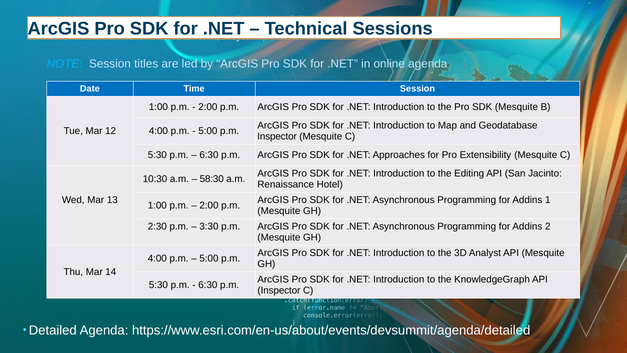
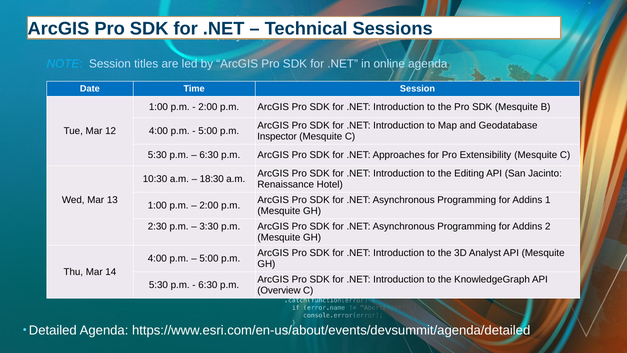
58:30: 58:30 -> 18:30 (212, 179)
Inspector: Inspector -> Overview (279, 290)
